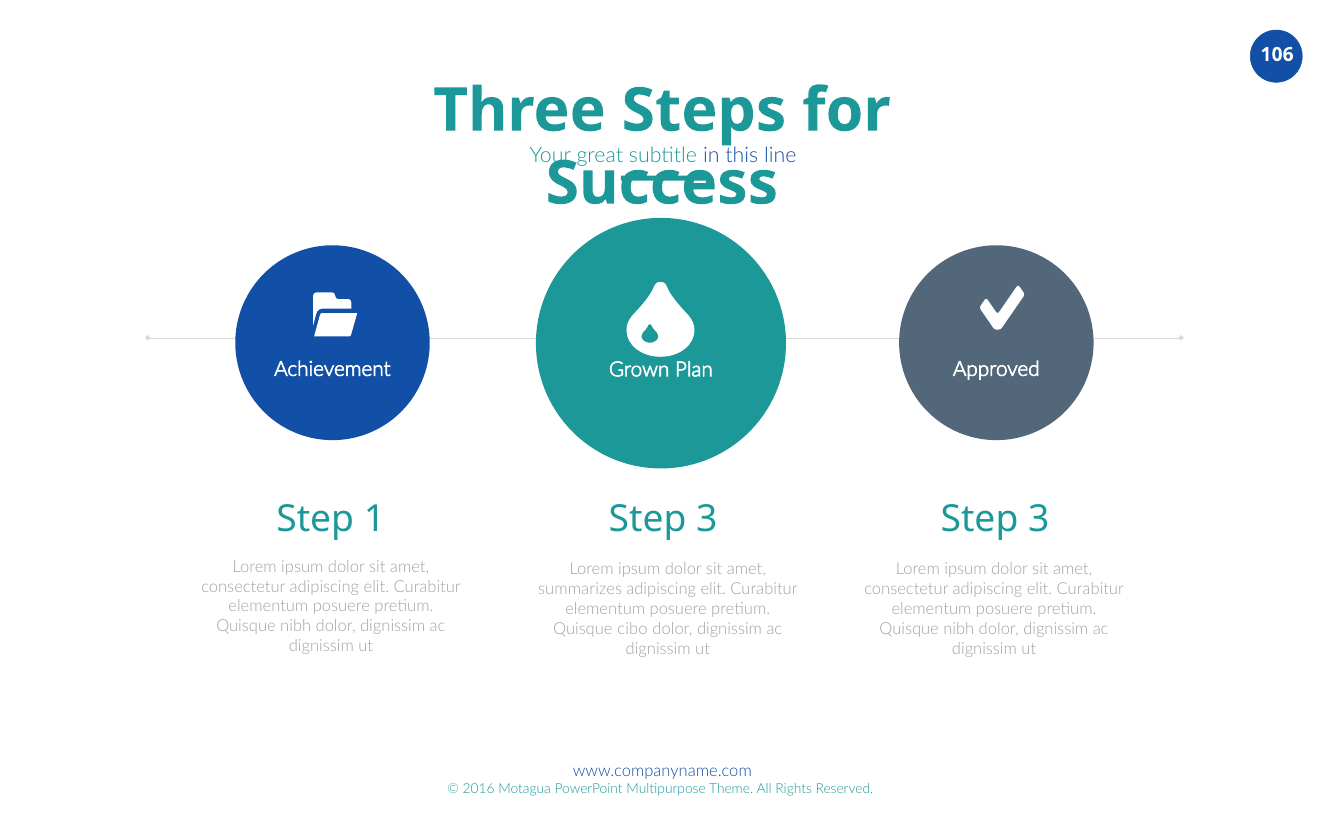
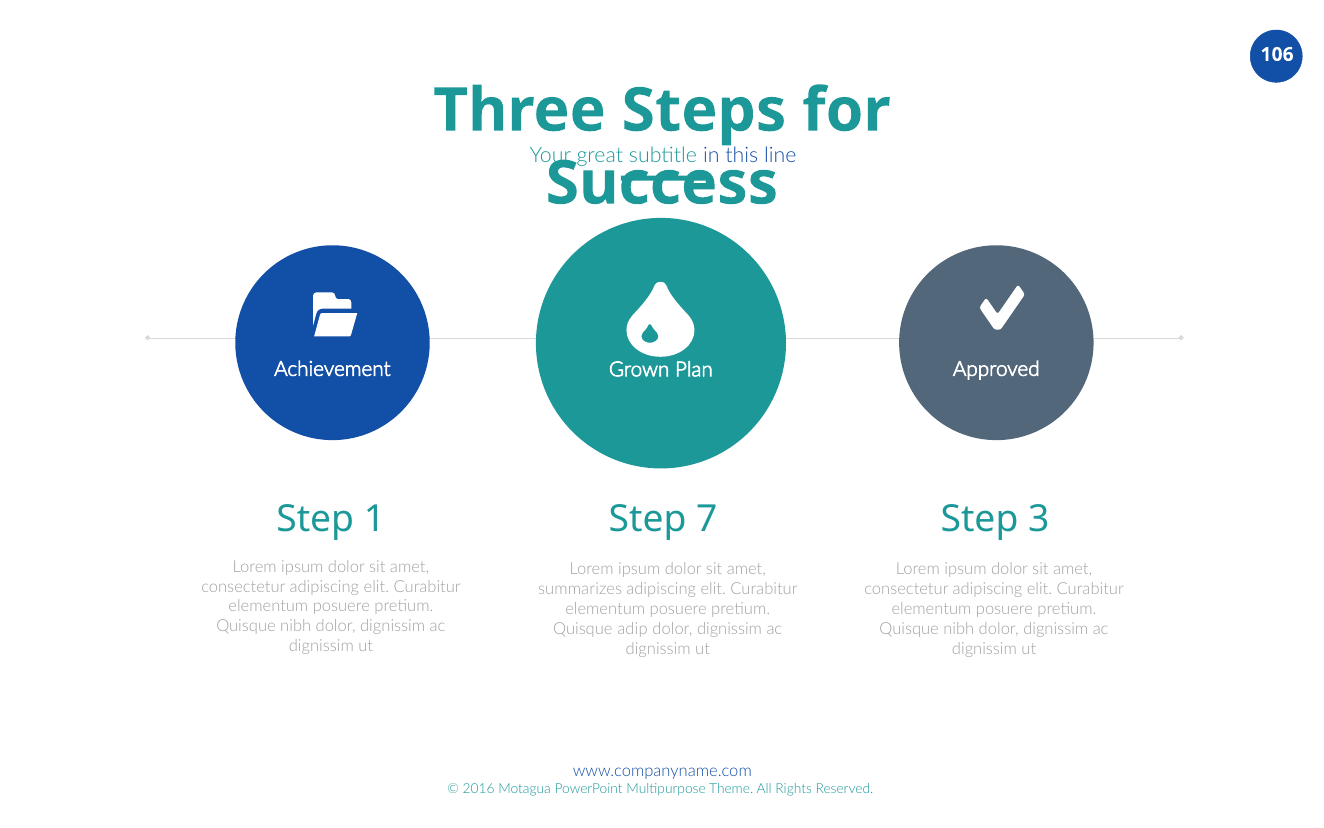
3: 3 -> 7 (707, 519)
cibo: cibo -> adip (632, 628)
